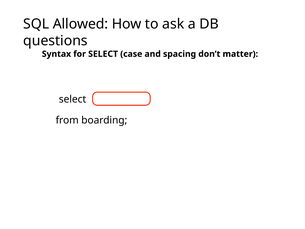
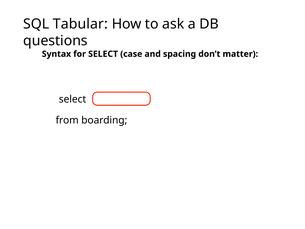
Allowed: Allowed -> Tabular (80, 24)
